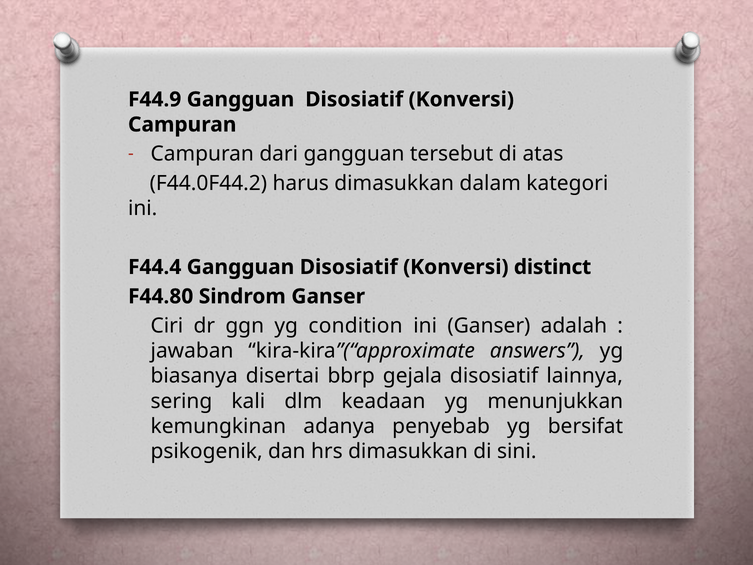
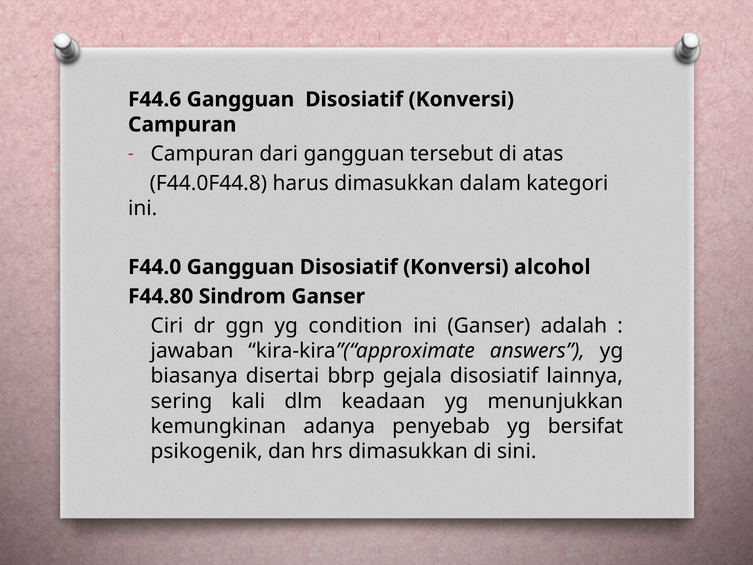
F44.9: F44.9 -> F44.6 (155, 99)
F44.0F44.2: F44.0F44.2 -> F44.0F44.8 (208, 183)
F44.4: F44.4 -> F44.0 (155, 267)
distinct: distinct -> alcohol (552, 267)
